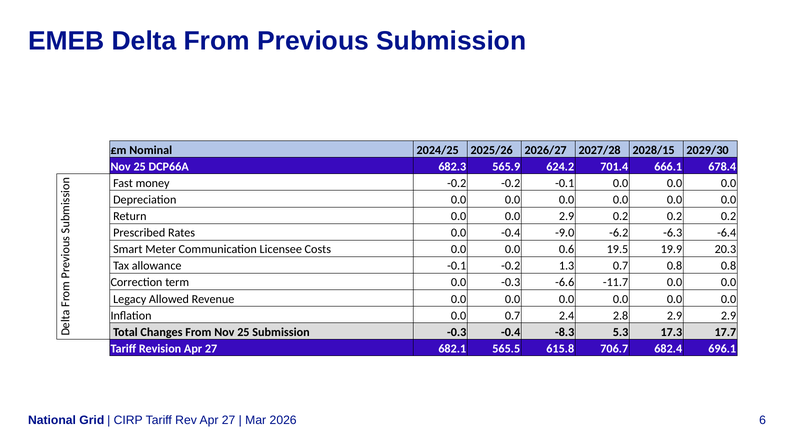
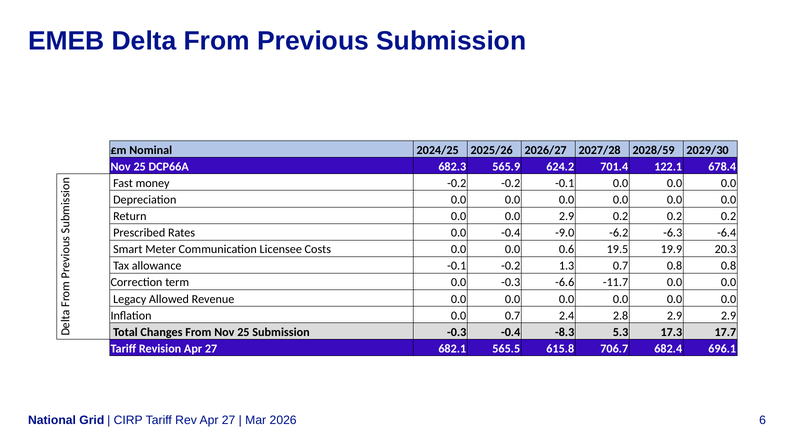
2028/15: 2028/15 -> 2028/59 (654, 150)
666.1: 666.1 -> 122.1 (668, 166)
